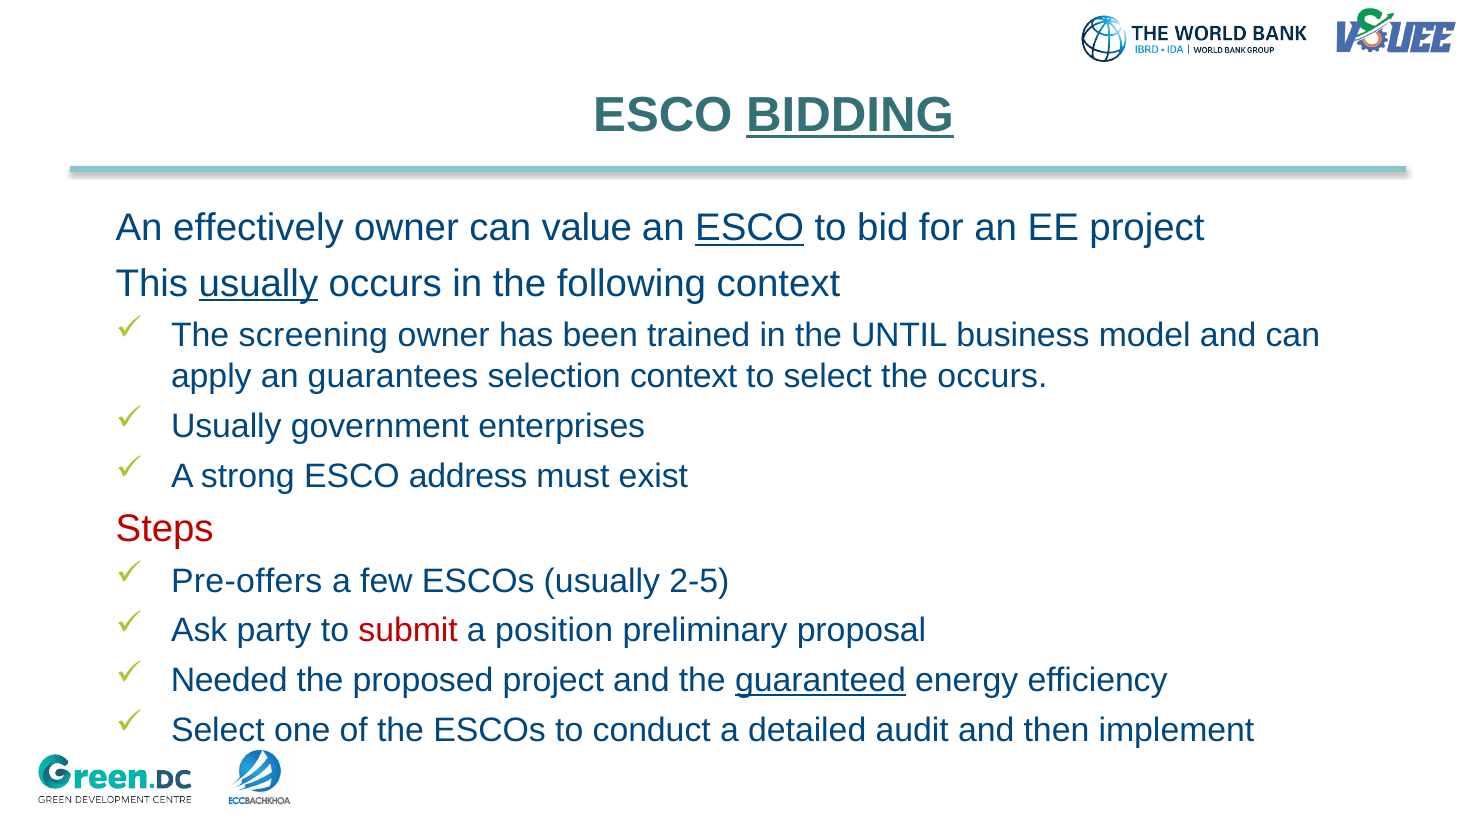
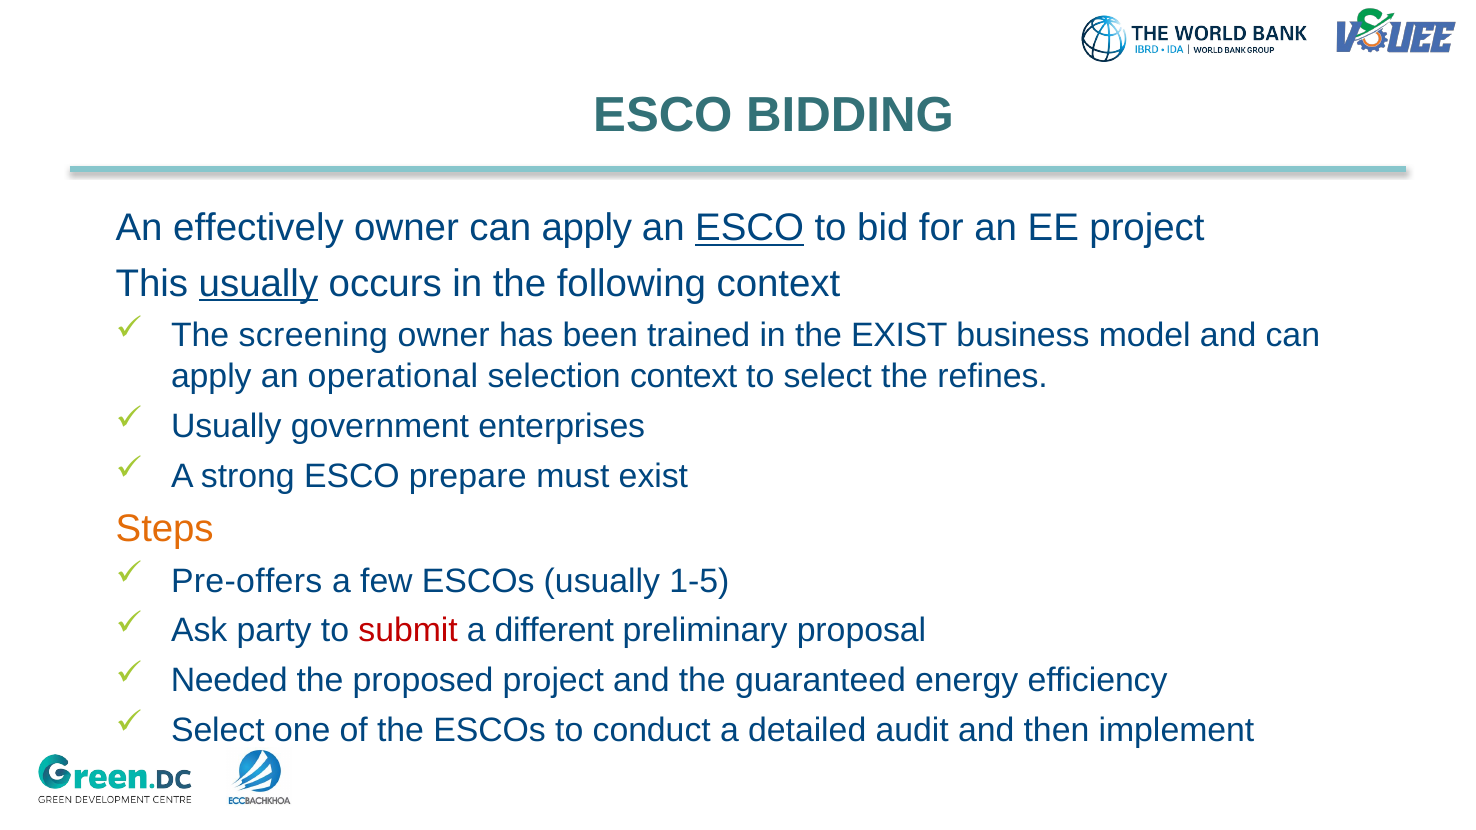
BIDDING underline: present -> none (850, 115)
owner can value: value -> apply (587, 228)
the UNTIL: UNTIL -> EXIST (899, 336)
guarantees: guarantees -> operational (393, 376)
the occurs: occurs -> refines (993, 376)
address: address -> prepare (468, 476)
Steps colour: red -> orange (165, 529)
2-5: 2-5 -> 1-5 (699, 581)
position: position -> different (554, 631)
guaranteed underline: present -> none (821, 681)
